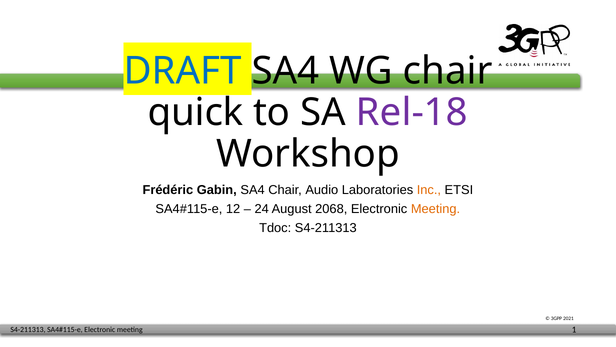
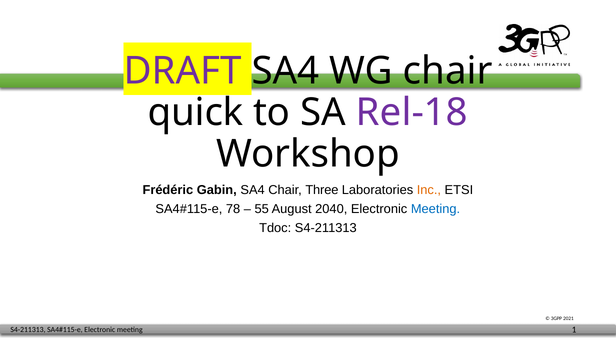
DRAFT colour: blue -> purple (183, 71)
Audio: Audio -> Three (322, 190)
12: 12 -> 78 (233, 209)
24: 24 -> 55 (262, 209)
2068: 2068 -> 2040 (331, 209)
Meeting colour: orange -> blue (436, 209)
